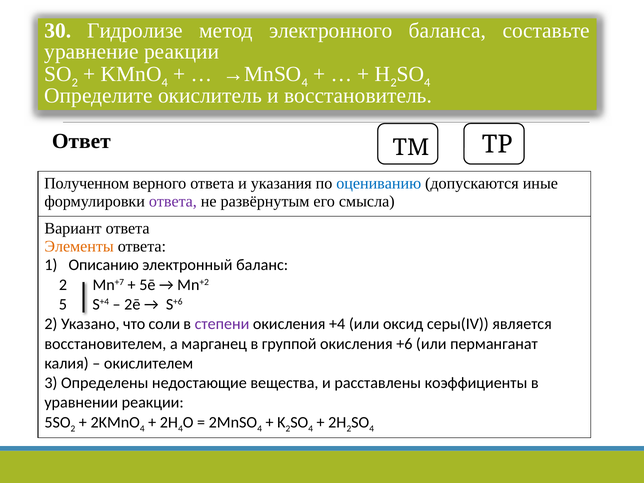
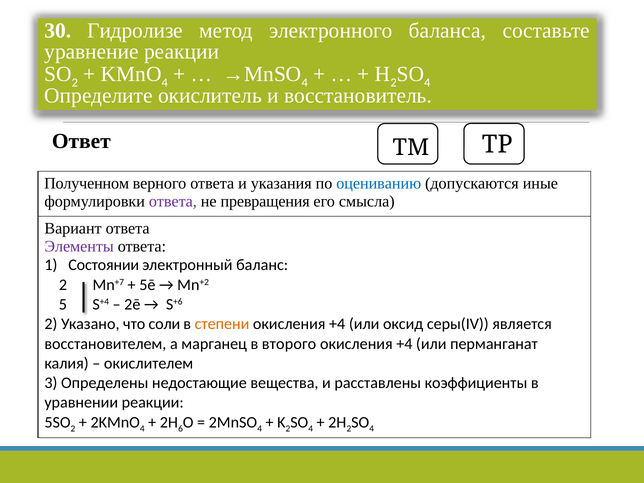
развёрнутым: развёрнутым -> превращения (265, 201)
Элементы colour: orange -> purple (79, 246)
Описанию: Описанию -> Состоянии (104, 265)
степени colour: purple -> orange (222, 324)
группой: группой -> второго (289, 344)
+6: +6 -> +4 (404, 344)
4: 4 -> 6 (180, 429)
